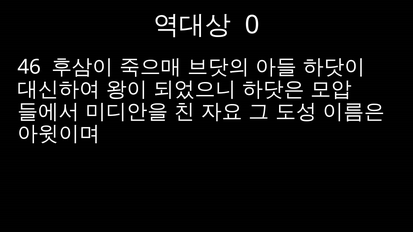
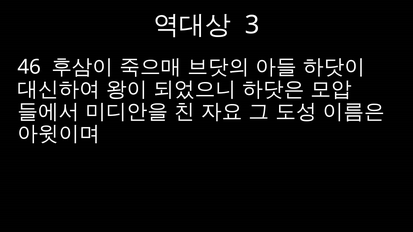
0: 0 -> 3 (252, 25)
